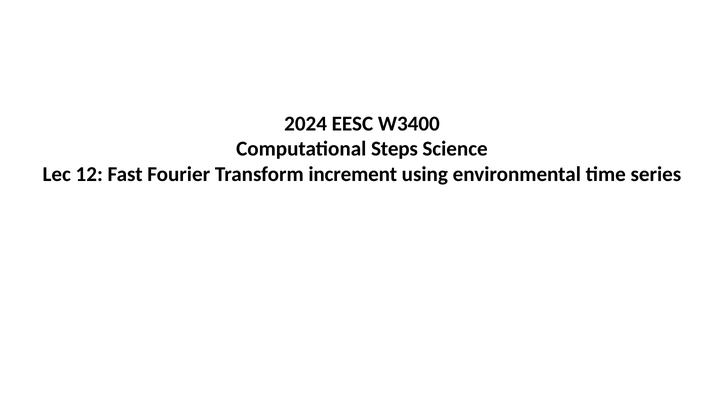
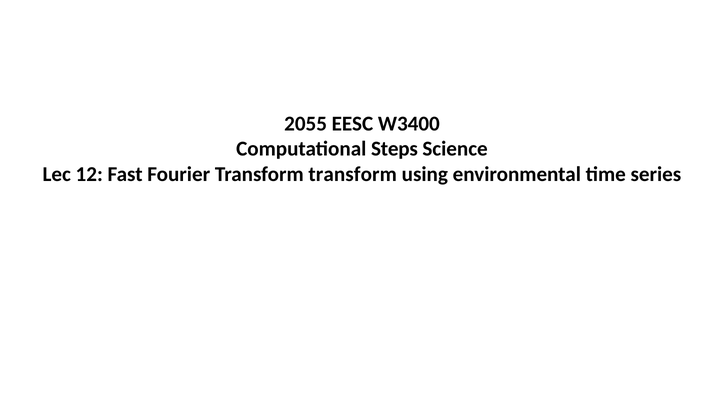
2024: 2024 -> 2055 (306, 124)
Transform increment: increment -> transform (353, 174)
